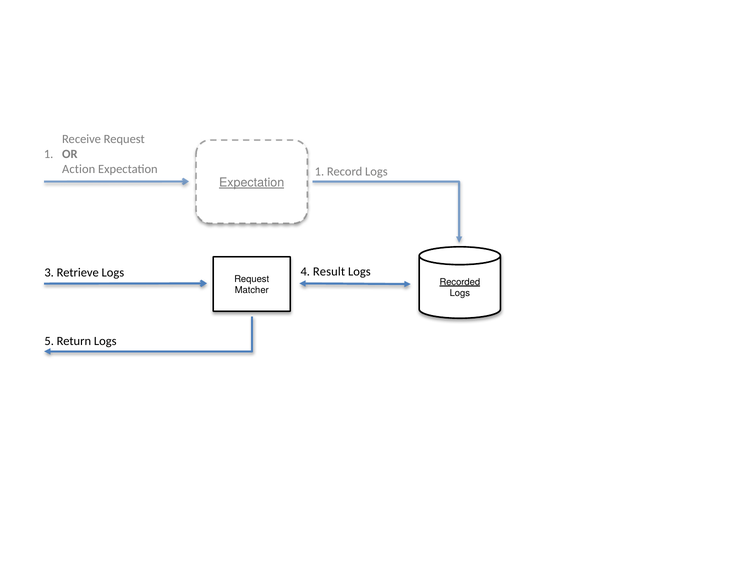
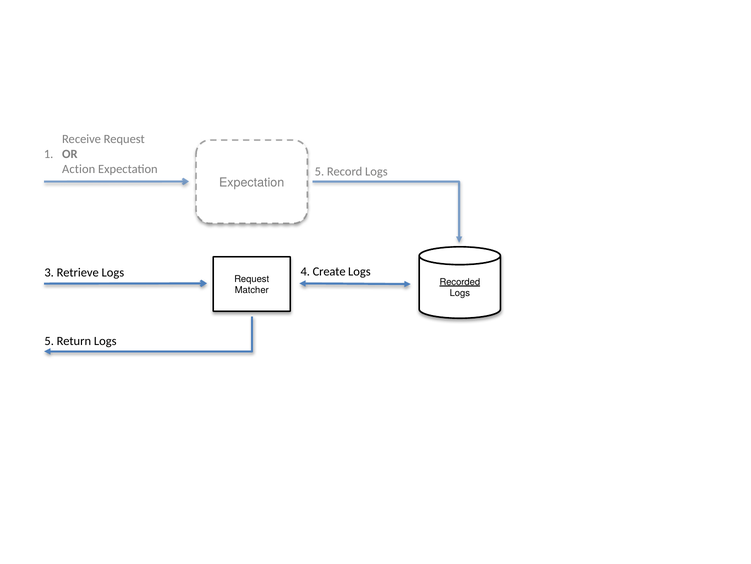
Expectation 1: 1 -> 5 (319, 171)
Expectation underline: present -> none (252, 182)
Result: Result -> Create (329, 271)
